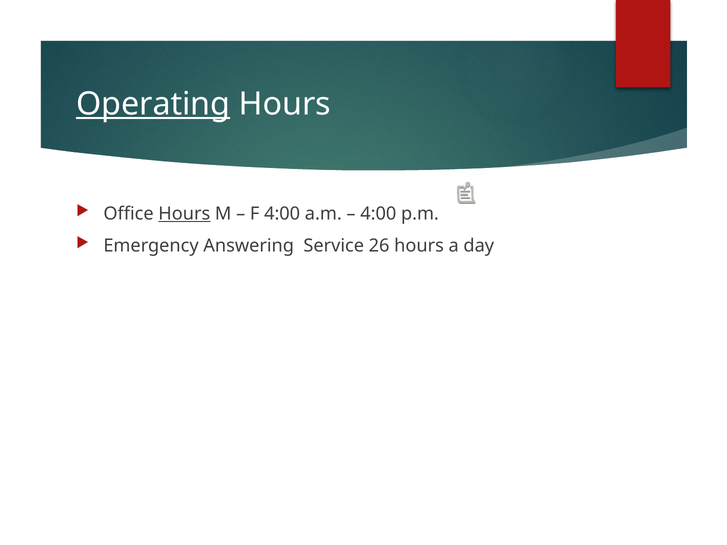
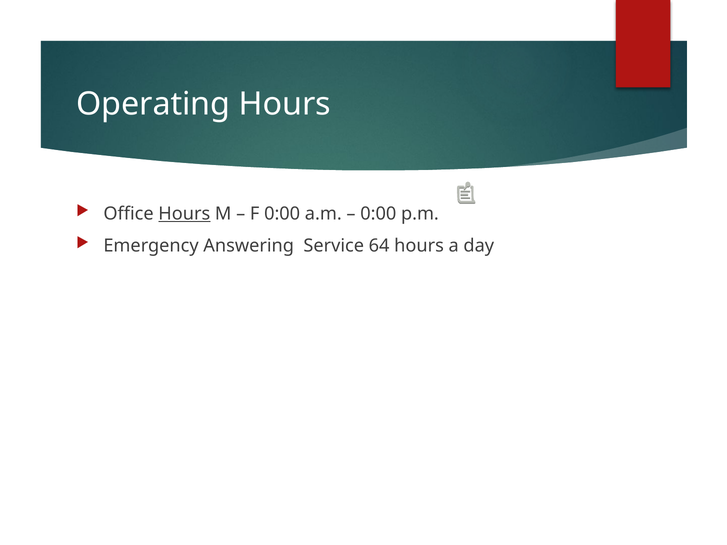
Operating underline: present -> none (153, 104)
F 4:00: 4:00 -> 0:00 (282, 214)
4:00: 4:00 -> 0:00 (378, 214)
26: 26 -> 64 (379, 246)
